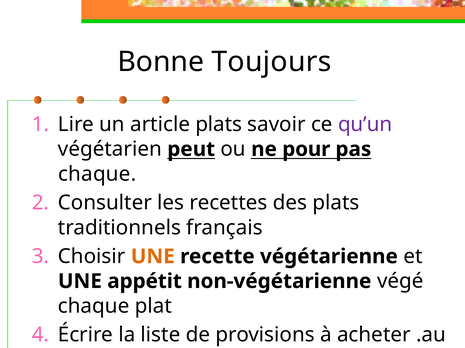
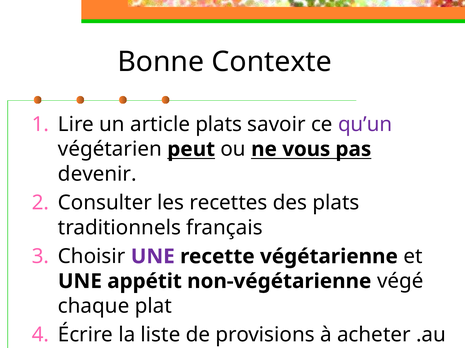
Toujours: Toujours -> Contexte (272, 62)
pour: pour -> vous (306, 149)
chaque: chaque -> devenir (97, 174)
UNE colour: orange -> purple (153, 257)
